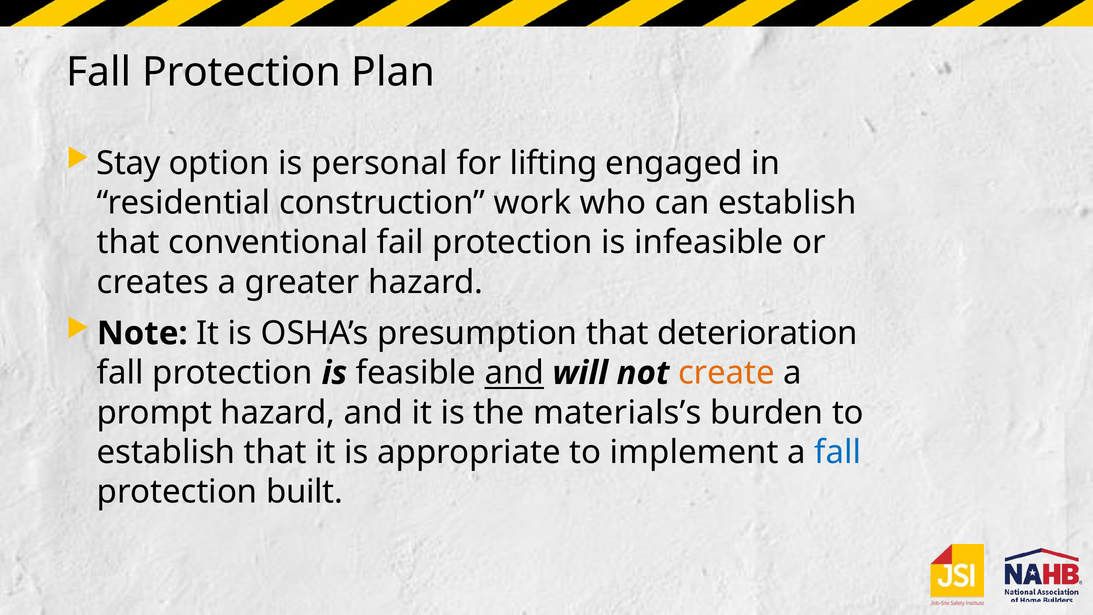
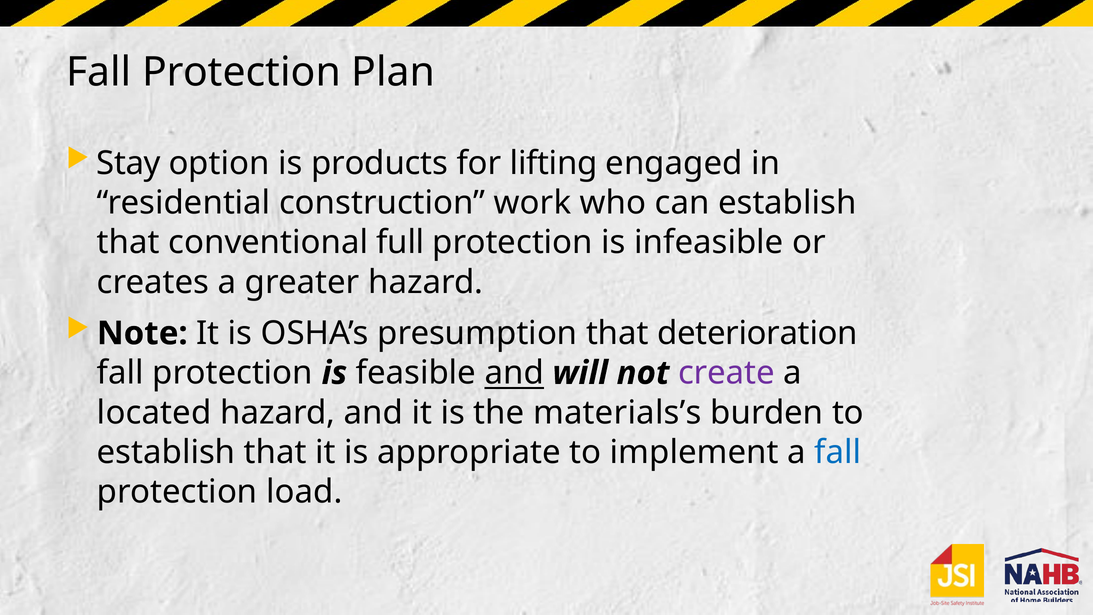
personal: personal -> products (380, 163)
fail: fail -> full (400, 243)
create colour: orange -> purple (726, 373)
prompt: prompt -> located (154, 413)
built: built -> load (304, 492)
